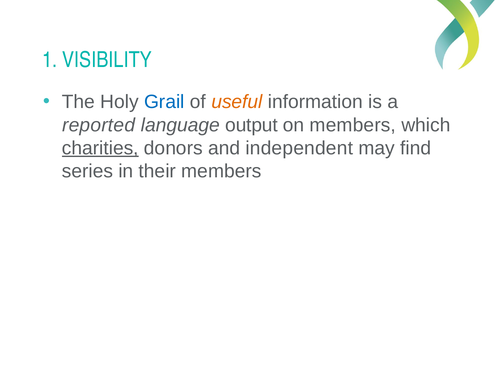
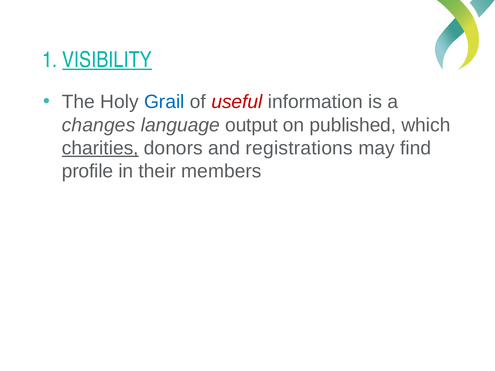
VISIBILITY underline: none -> present (107, 60)
useful colour: orange -> red (237, 102)
reported: reported -> changes (99, 125)
on members: members -> published (353, 125)
independent: independent -> registrations (299, 148)
series: series -> profile (88, 171)
